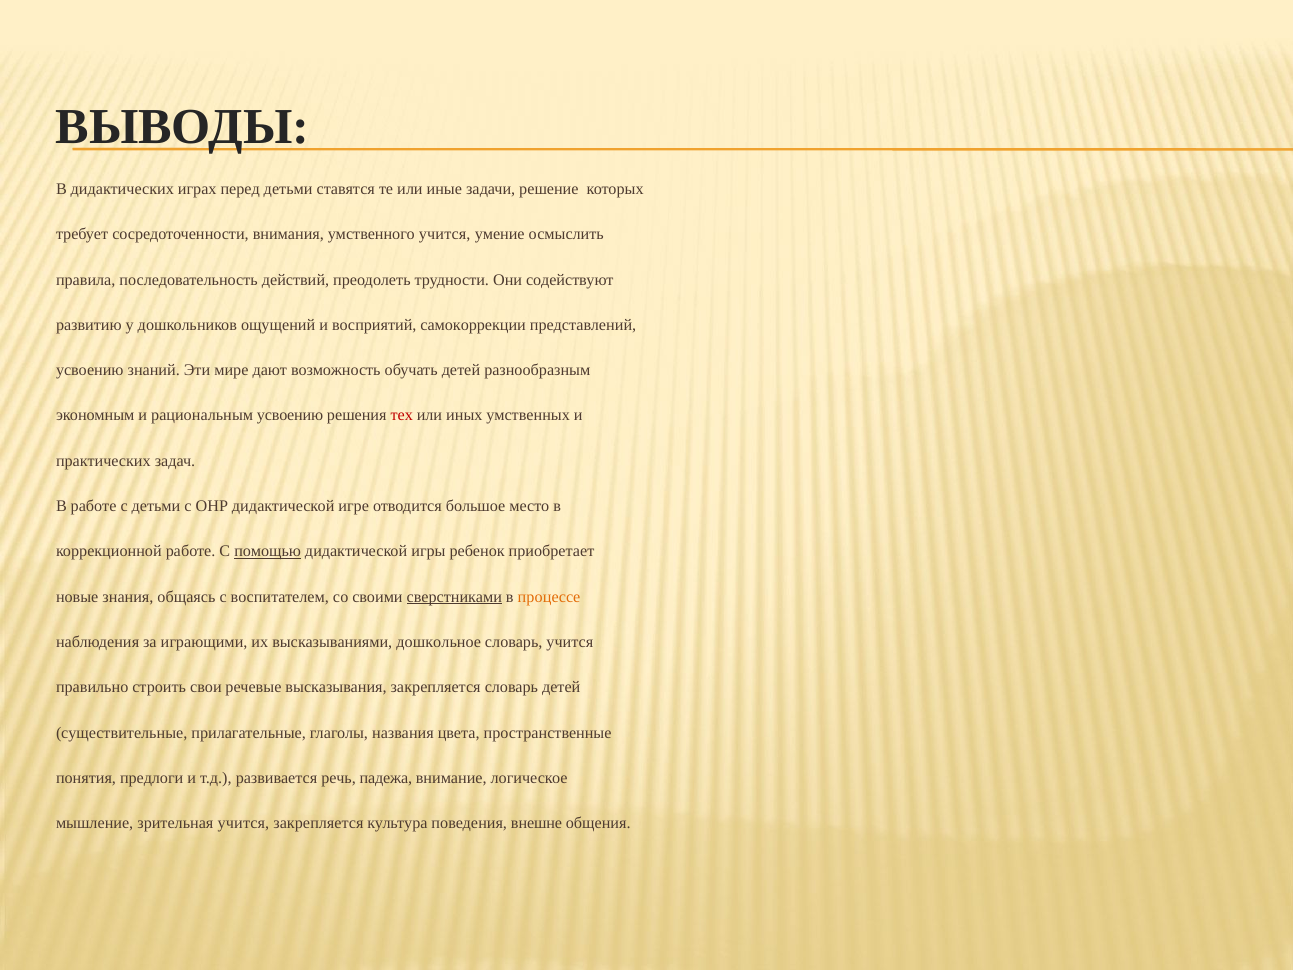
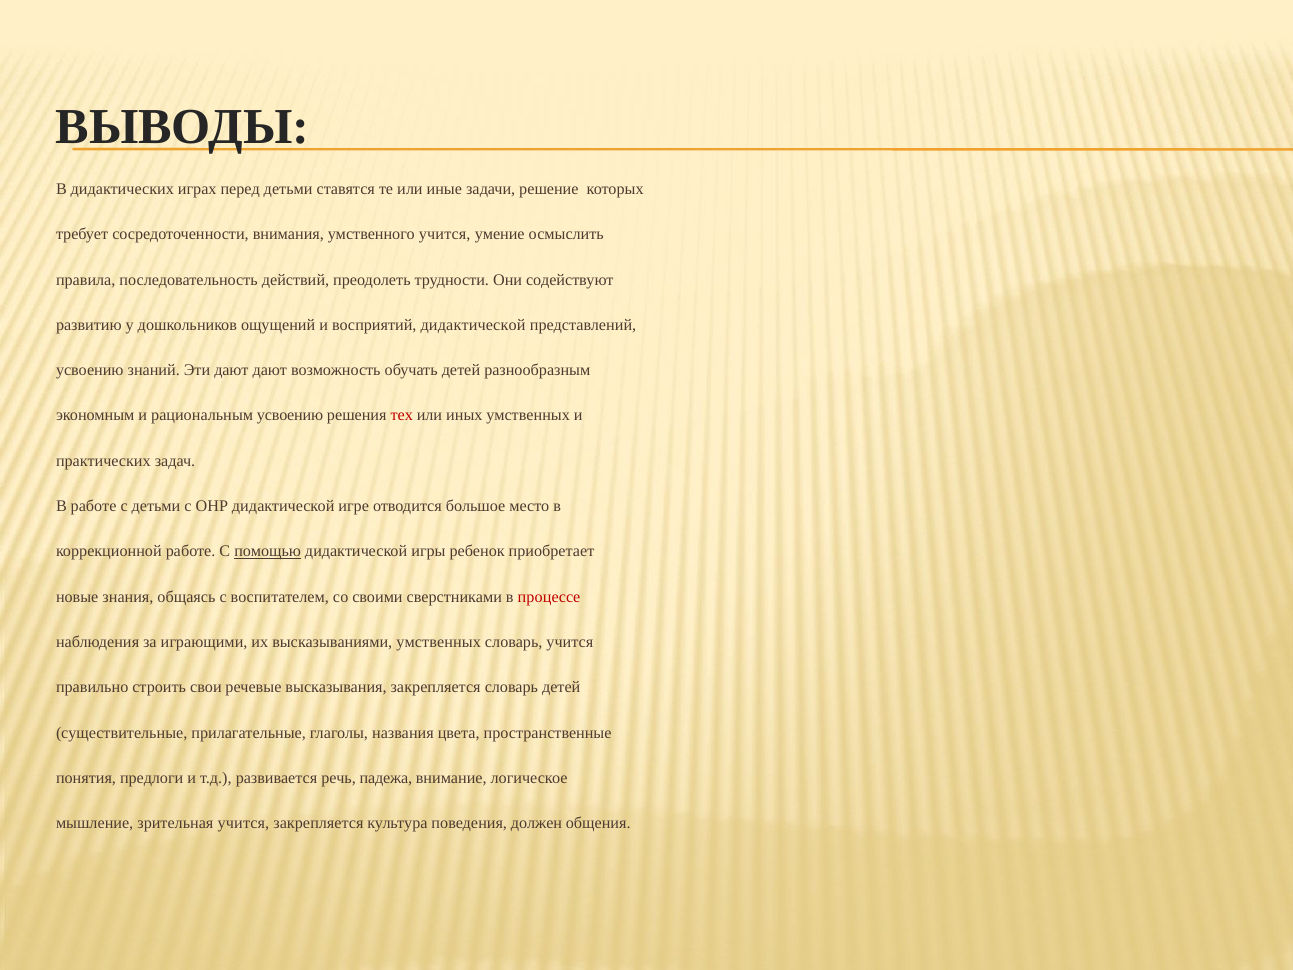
восприятий самокоррекции: самокоррекции -> дидактической (473, 325)
Эти мире: мире -> дают (231, 370)
сверстниками underline: present -> none (454, 597)
процессе colour: orange -> red (549, 597)
высказываниями дошкольное: дошкольное -> умственных (439, 642)
внешне: внешне -> должен (537, 823)
